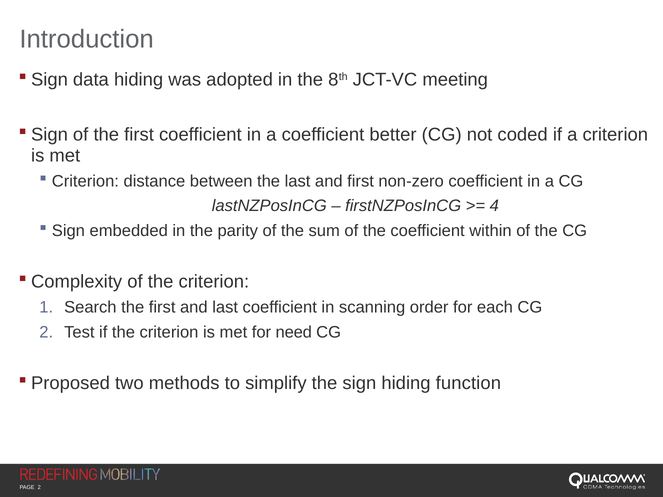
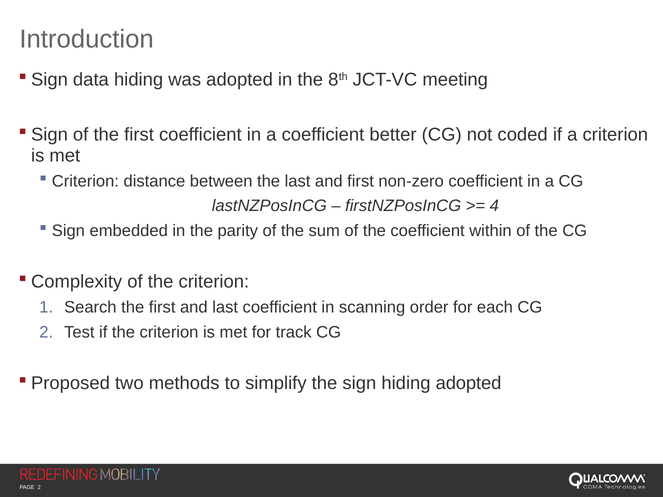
need: need -> track (294, 332)
hiding function: function -> adopted (469, 383)
